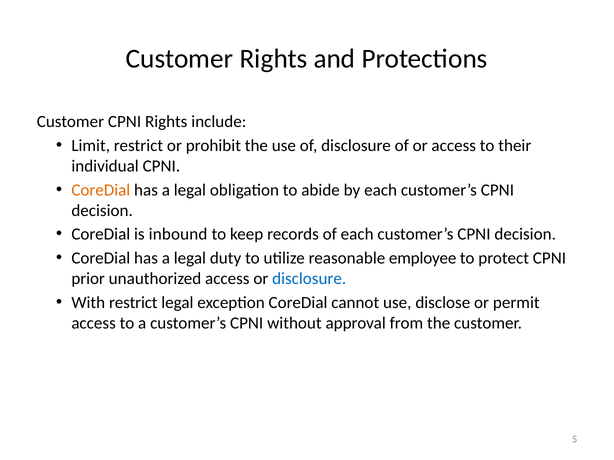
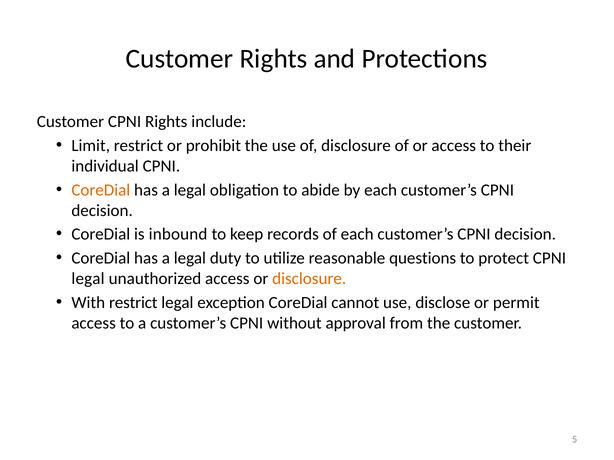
employee: employee -> questions (423, 258)
prior: prior -> legal (88, 279)
disclosure colour: blue -> orange (309, 279)
